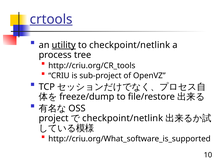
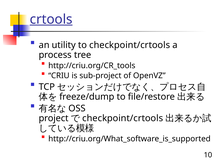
utility underline: present -> none (64, 45)
to checkpoint/netlink: checkpoint/netlink -> checkpoint/crtools (130, 45)
checkpoint/netlink: checkpoint/netlink -> checkpoint/crtools (123, 118)
